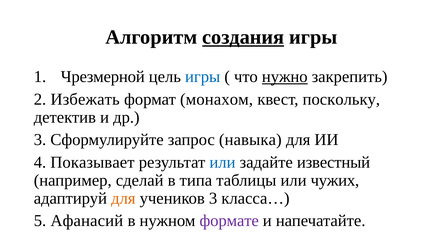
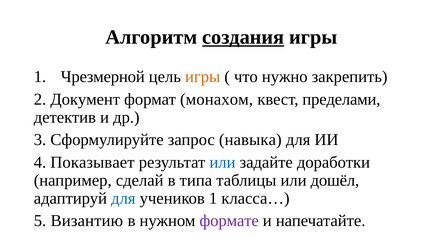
игры colour: blue -> orange (203, 77)
нужно underline: present -> none (285, 77)
Избежать: Избежать -> Документ (85, 99)
поскольку: поскольку -> пределами (341, 99)
известный: известный -> доработки (333, 162)
чужих: чужих -> дошёл (335, 180)
для colour: orange -> blue (123, 198)
учеников 3: 3 -> 1 (213, 198)
Афанасий: Афанасий -> Византию (87, 221)
